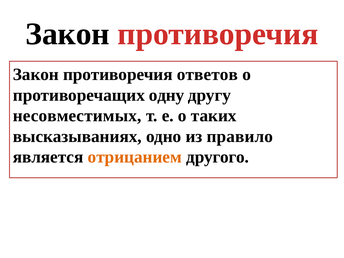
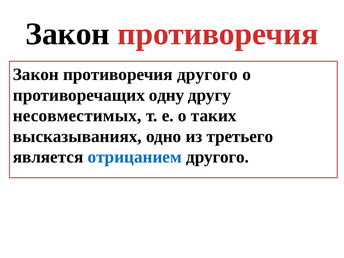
противоречия ответов: ответов -> другого (207, 75)
правило: правило -> третьего (240, 136)
отрицанием colour: orange -> blue (135, 157)
